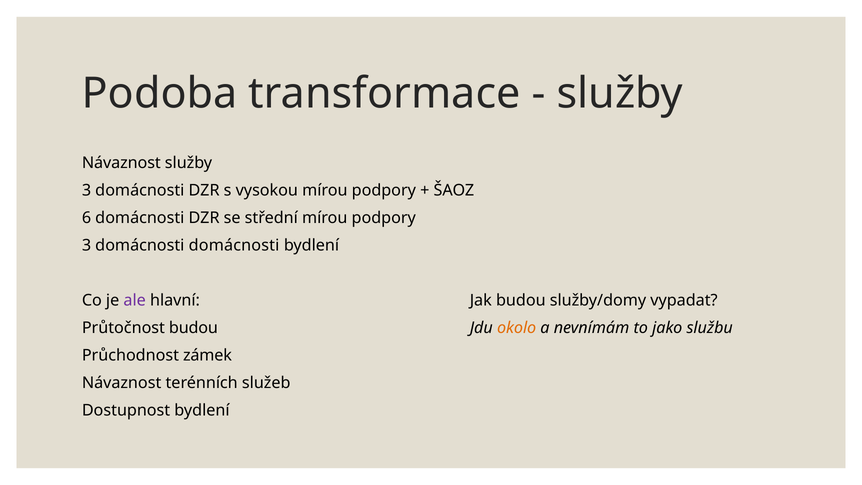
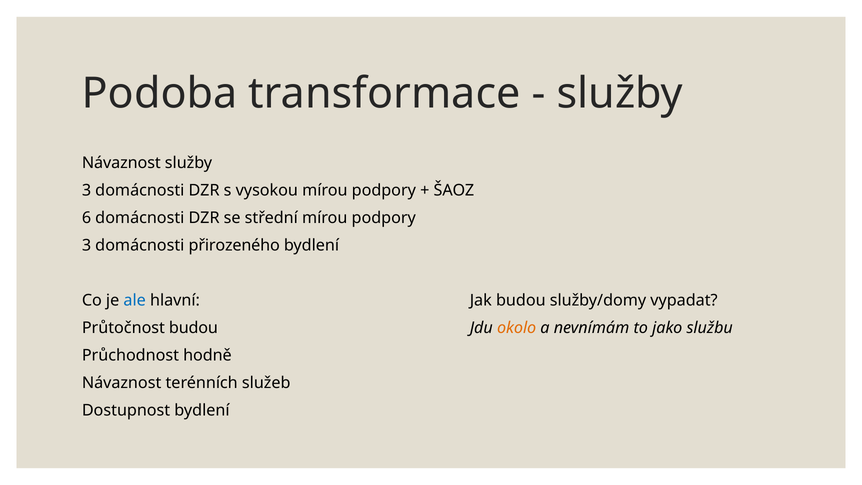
domácnosti domácnosti: domácnosti -> přirozeného (234, 245)
ale colour: purple -> blue (135, 300)
zámek: zámek -> hodně (207, 355)
